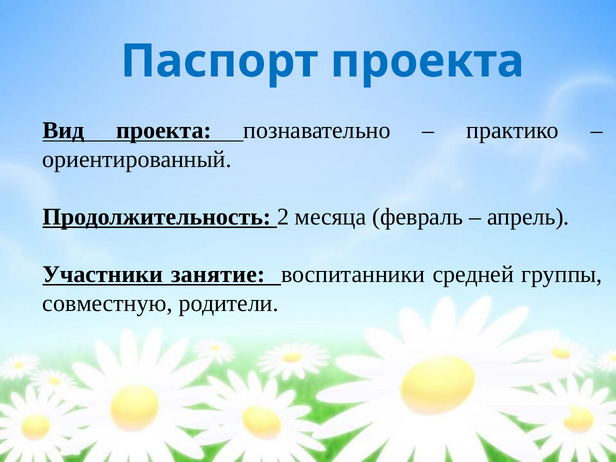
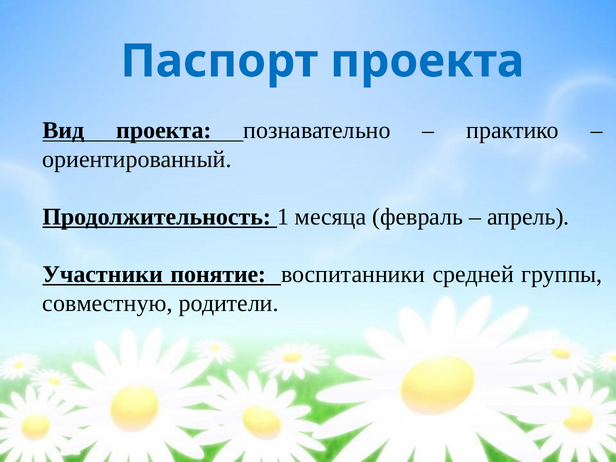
2: 2 -> 1 (283, 217)
занятие: занятие -> понятие (218, 274)
